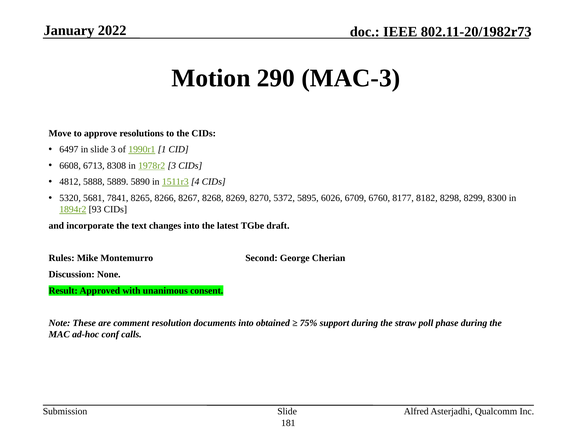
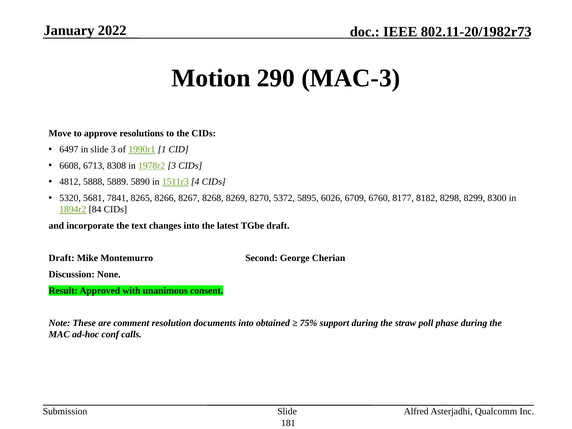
93: 93 -> 84 (95, 209)
Rules: Rules -> Draft (62, 258)
